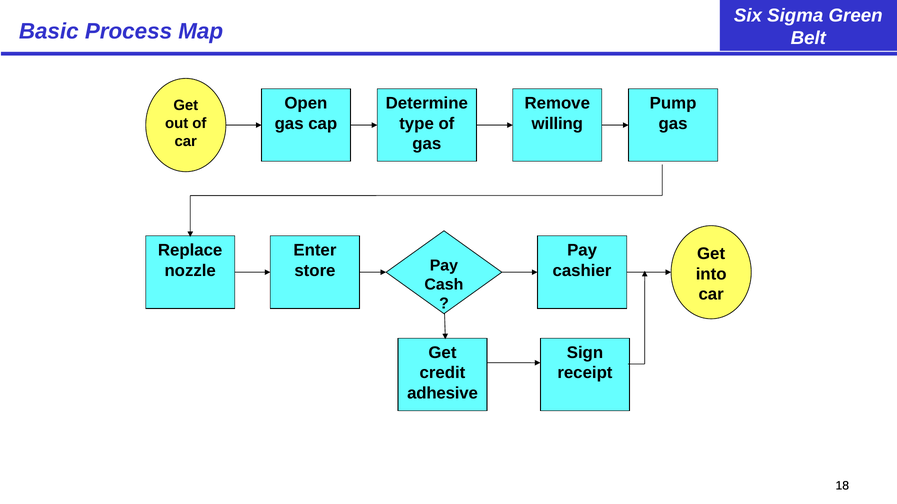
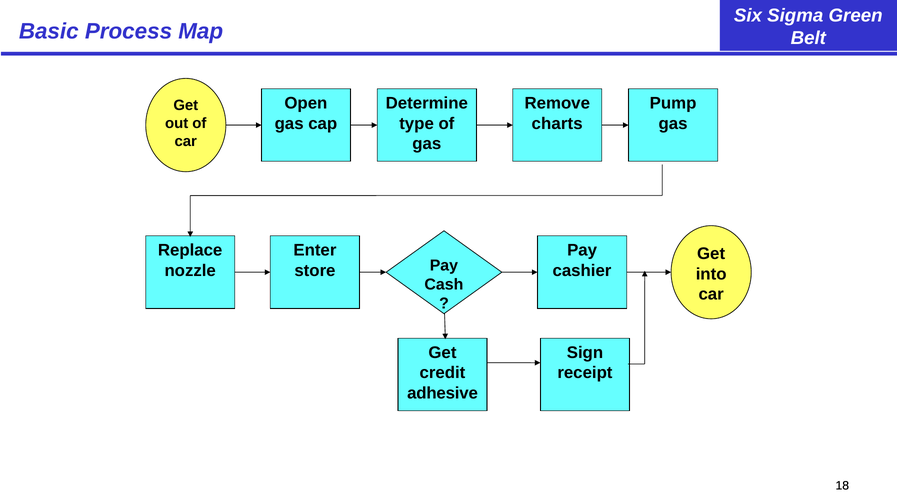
willing: willing -> charts (557, 124)
